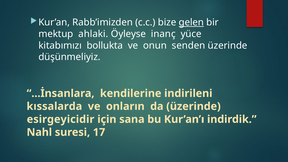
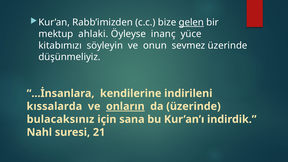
bollukta: bollukta -> söyleyin (105, 45)
senden: senden -> sevmez (189, 45)
onların underline: none -> present (125, 106)
esirgeyicidir: esirgeyicidir -> bulacaksınız (61, 119)
17: 17 -> 21 (99, 132)
